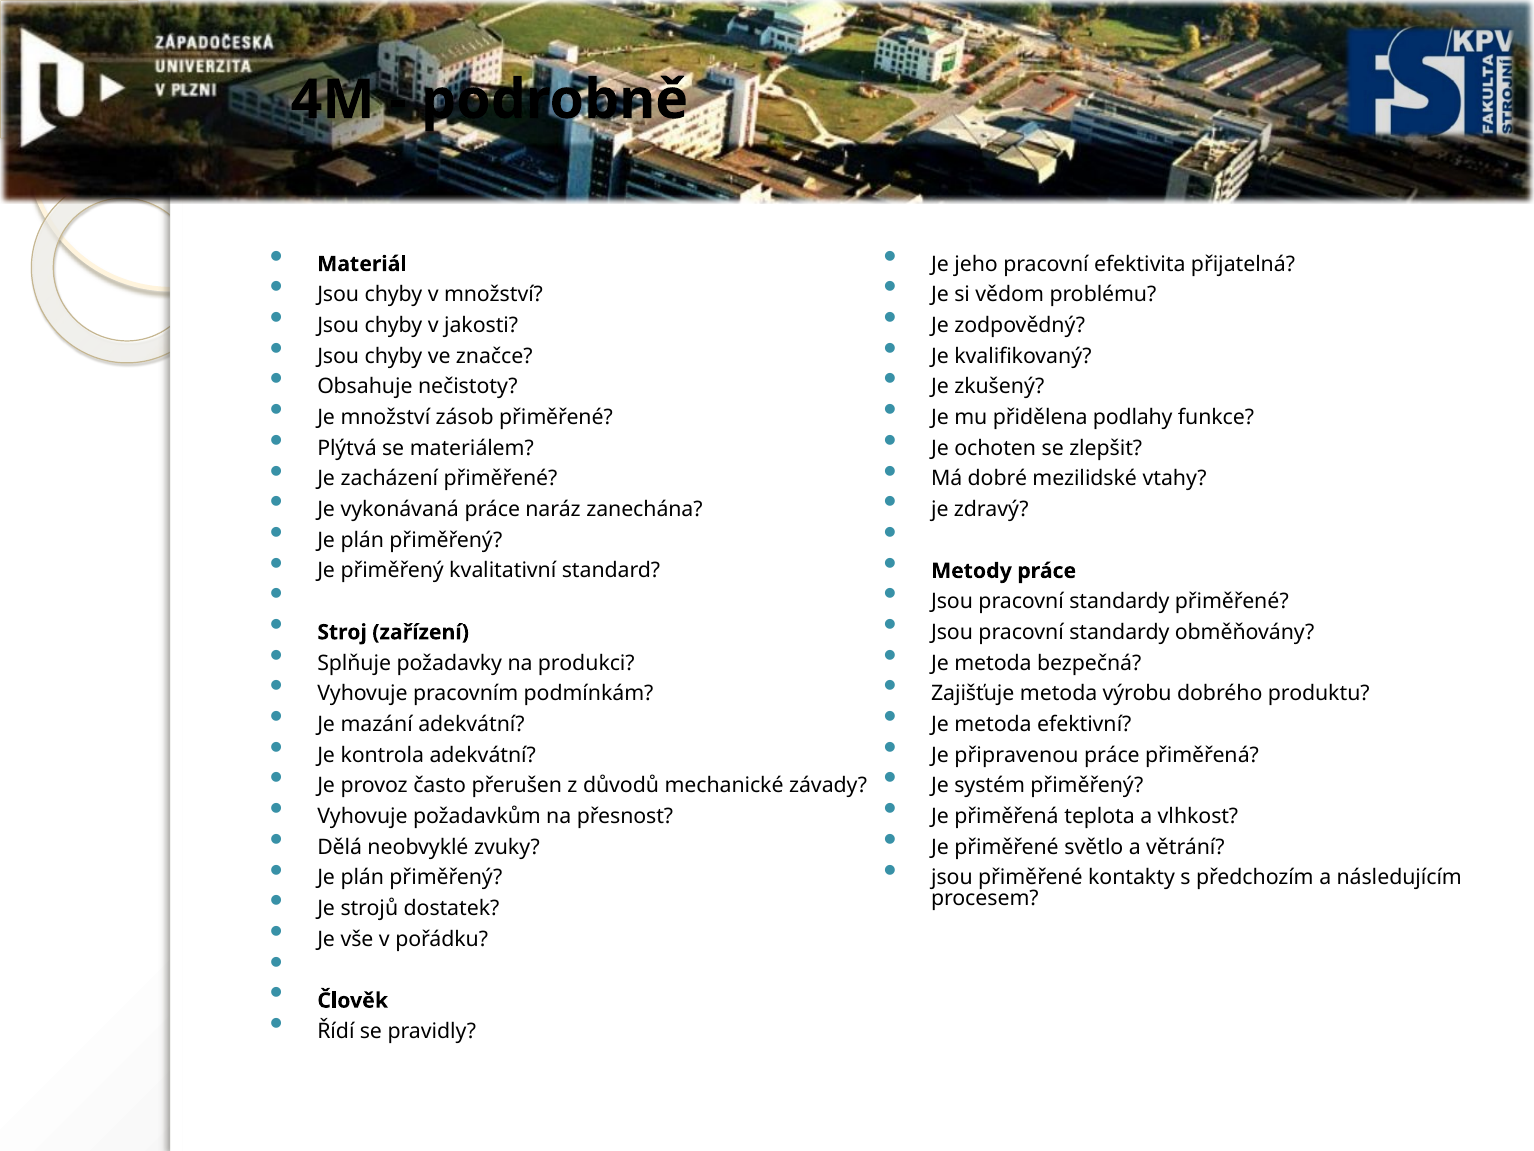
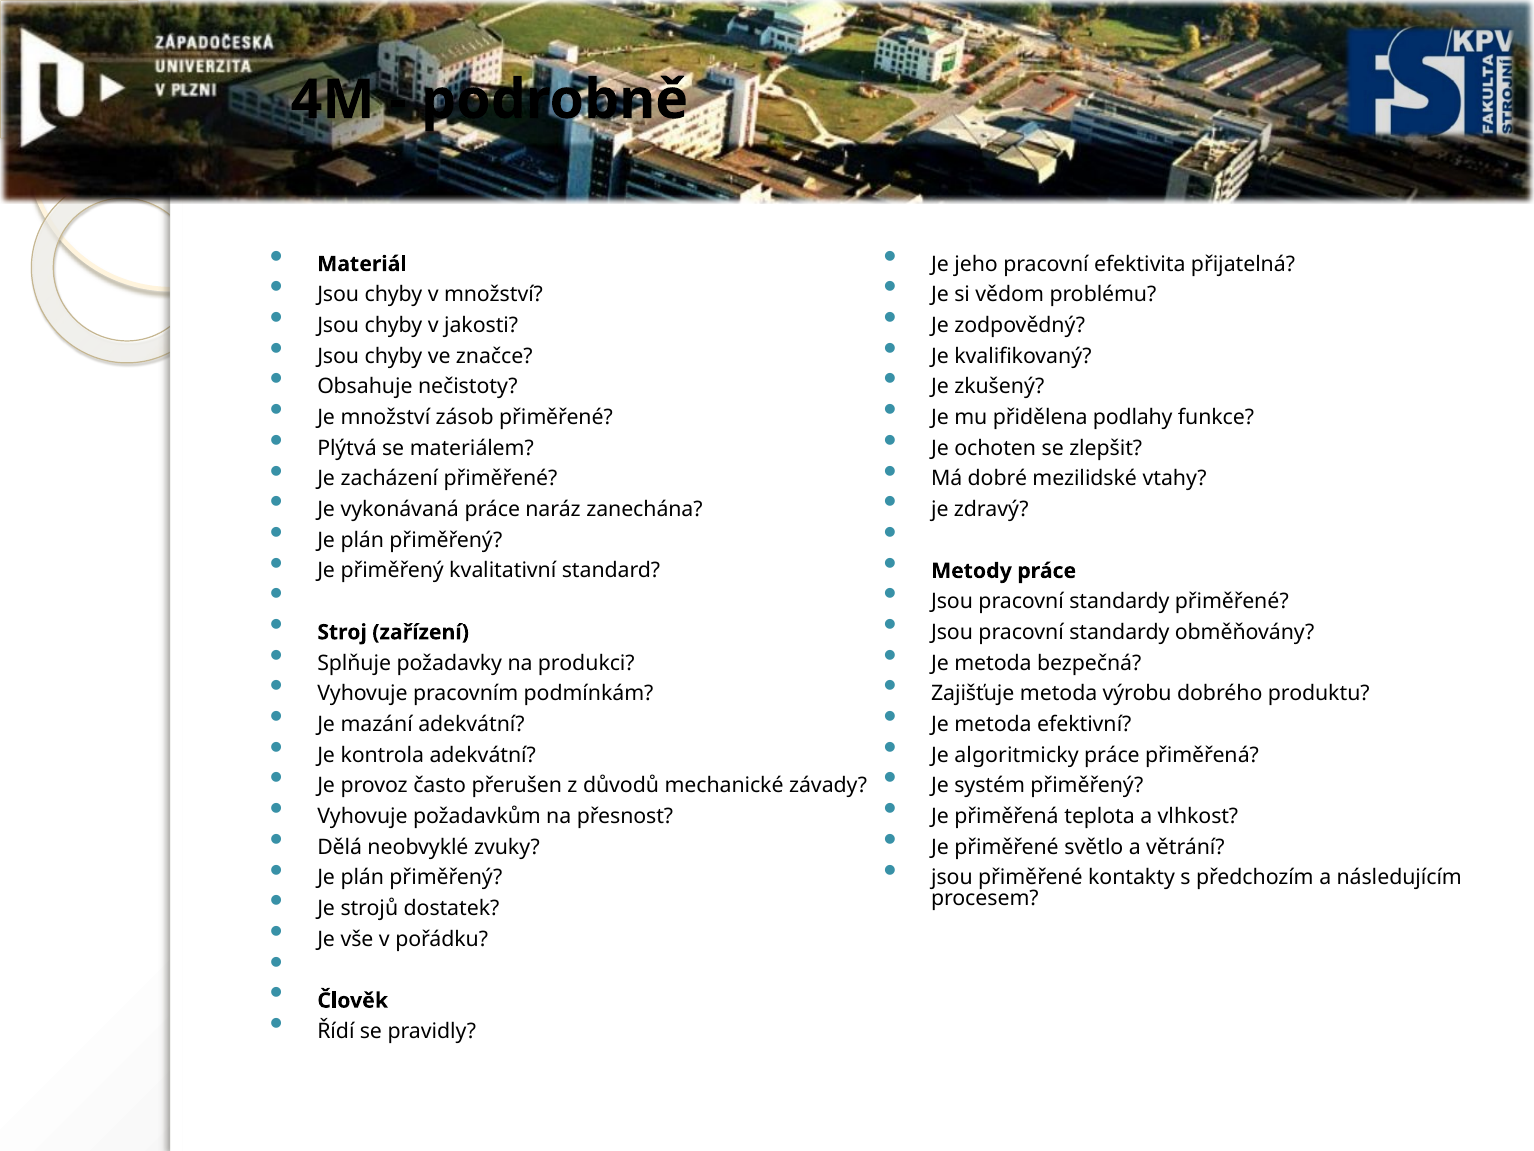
připravenou: připravenou -> algoritmicky (1017, 755)
